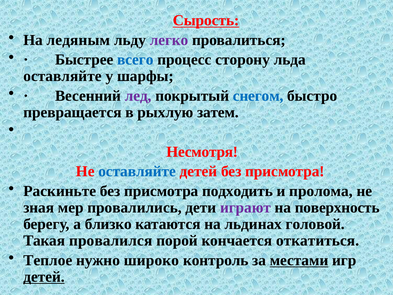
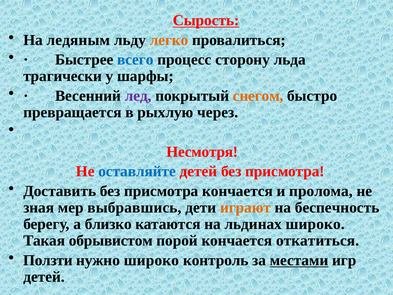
легко colour: purple -> orange (169, 40)
оставляйте: оставляйте -> трагически (63, 76)
снегом colour: blue -> orange (258, 96)
затем: затем -> через (218, 112)
Раскиньте: Раскиньте -> Доставить (60, 191)
присмотра подходить: подходить -> кончается (237, 191)
провалились: провалились -> выбравшись (134, 207)
играют colour: purple -> orange (245, 207)
поверхность: поверхность -> беспечность (337, 207)
льдинах головой: головой -> широко (315, 224)
провалился: провалился -> обрывистом (111, 240)
Теплое: Теплое -> Ползти (48, 260)
детей underline: present -> none (44, 277)
